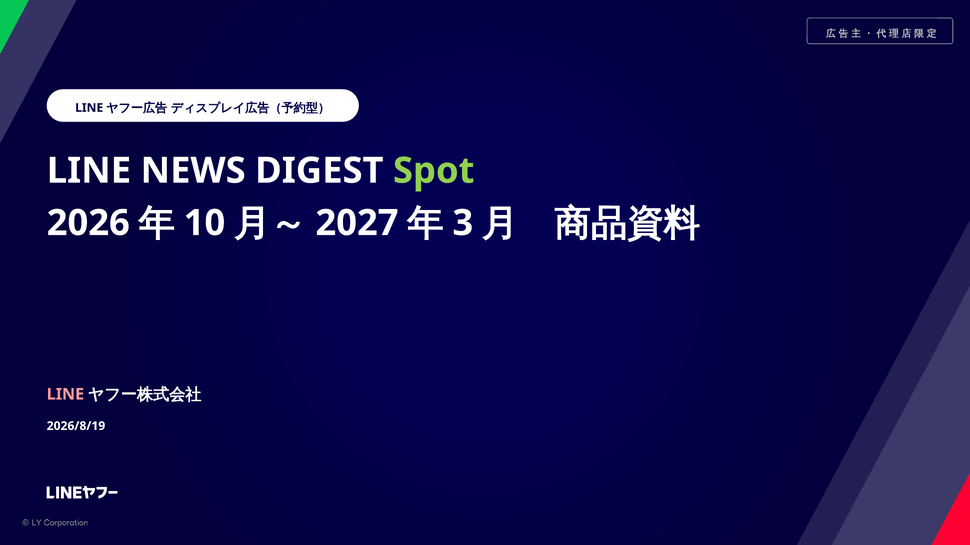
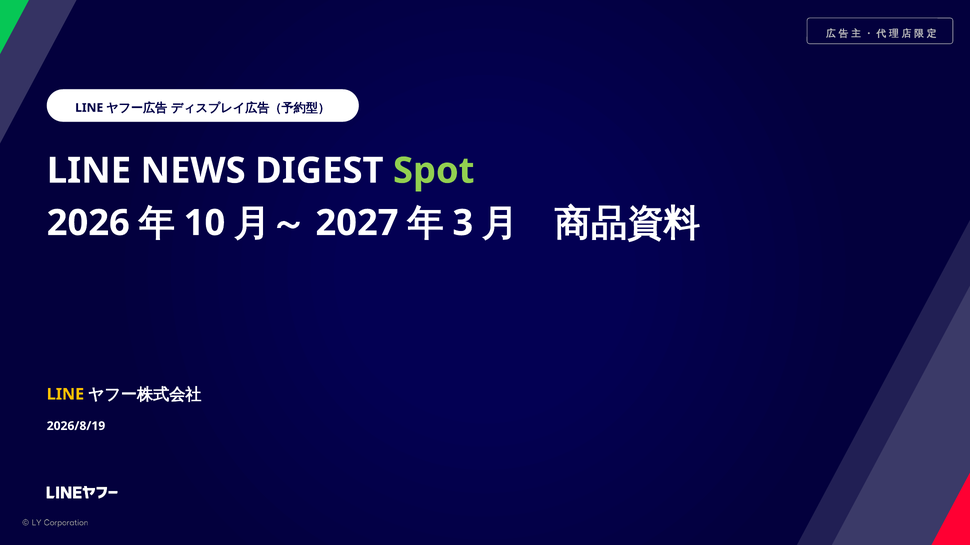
LINE colour: pink -> yellow (65, 395)
